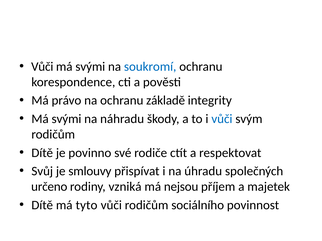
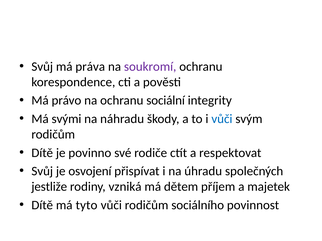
Vůči: Vůči -> Svůj (42, 67)
svými: svými -> práva (90, 67)
soukromí colour: blue -> purple (150, 67)
základě: základě -> sociální (166, 101)
smlouvy: smlouvy -> osvojení (90, 172)
určeno: určeno -> jestliže (49, 187)
nejsou: nejsou -> dětem (181, 187)
